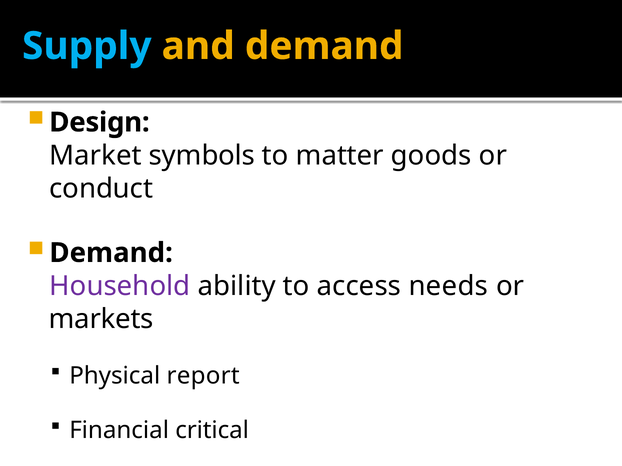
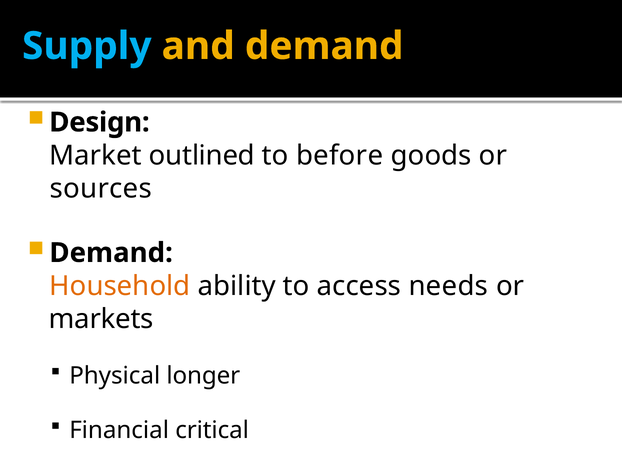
symbols: symbols -> outlined (202, 156)
matter: matter -> before (340, 156)
conduct: conduct -> sources (101, 189)
Household colour: purple -> orange (120, 286)
report: report -> longer (203, 376)
